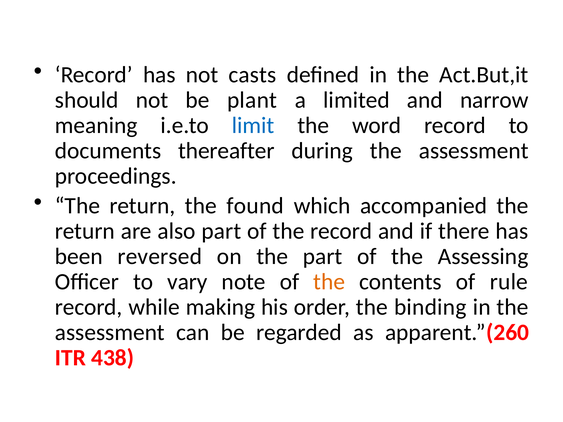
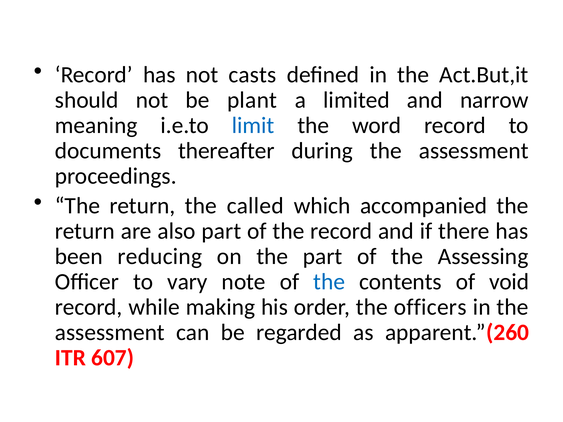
found: found -> called (255, 206)
reversed: reversed -> reducing (160, 257)
the colour: orange -> blue (329, 282)
rule: rule -> void (509, 282)
binding: binding -> officers (430, 307)
438: 438 -> 607 (113, 358)
